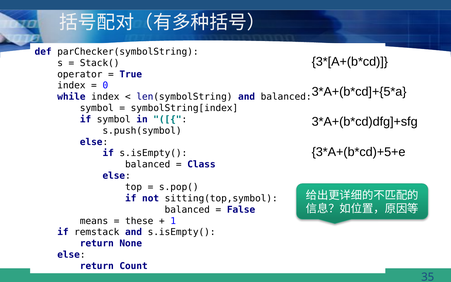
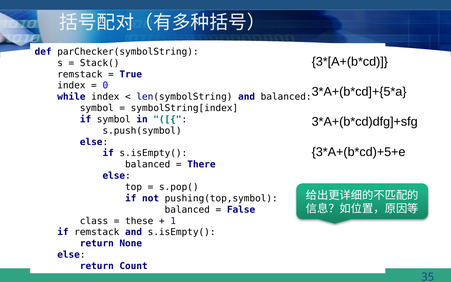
operator: operator -> remstack (80, 74)
Class: Class -> There (201, 164)
sitting(top,symbol: sitting(top,symbol -> pushing(top,symbol (221, 198)
means: means -> class (94, 221)
